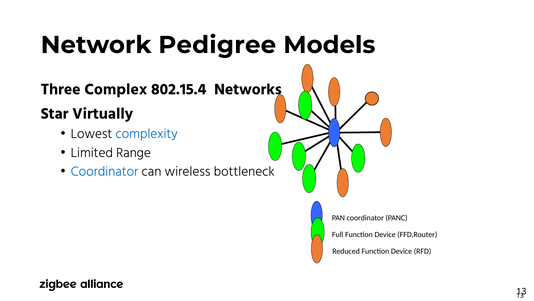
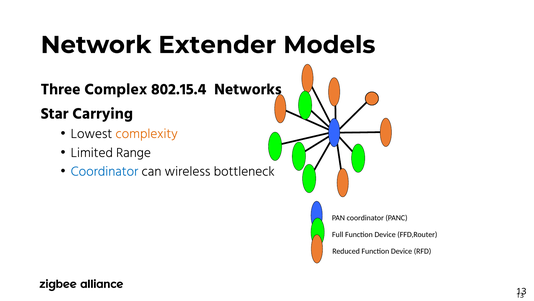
Pedigree: Pedigree -> Extender (217, 45)
Virtually: Virtually -> Carrying (103, 114)
complexity colour: blue -> orange (147, 134)
